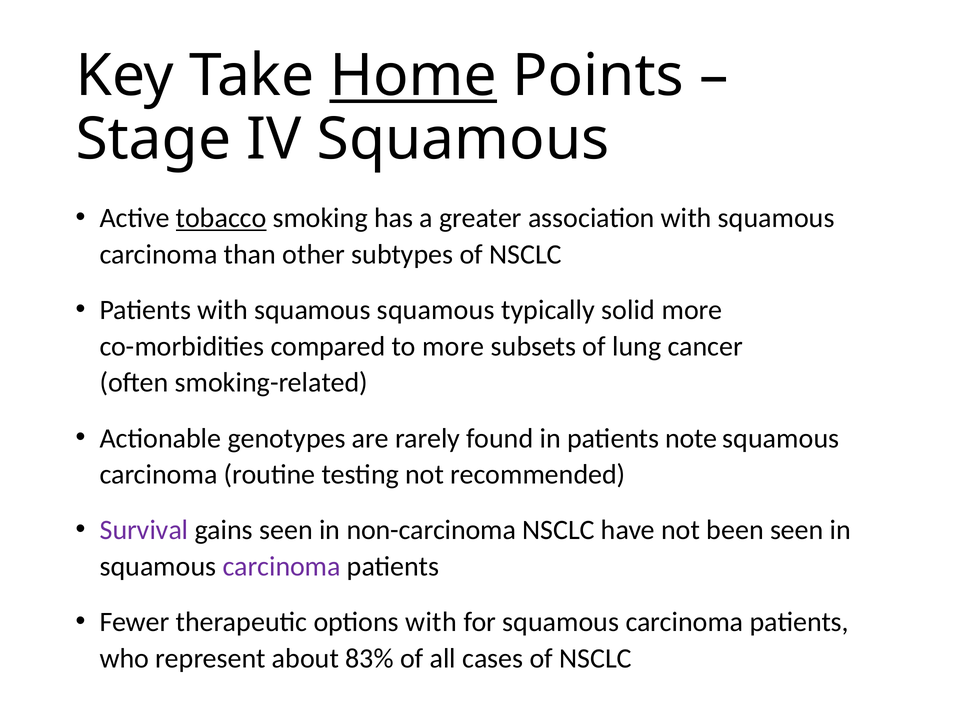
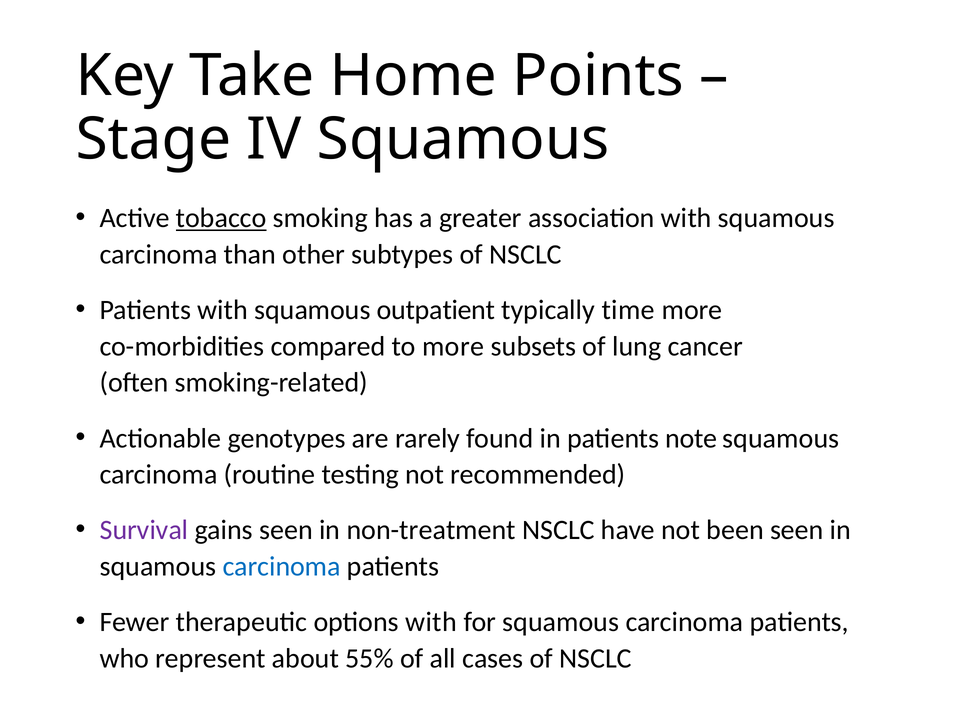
Home underline: present -> none (413, 76)
squamous squamous: squamous -> outpatient (436, 310)
solid: solid -> time (628, 310)
non-carcinoma: non-carcinoma -> non-treatment (431, 530)
carcinoma colour: purple -> blue (282, 566)
83%: 83% -> 55% (369, 658)
